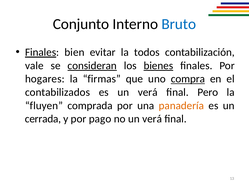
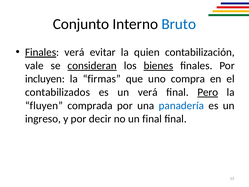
Finales bien: bien -> verá (74, 52)
todos: todos -> quien (147, 52)
hogares: hogares -> incluyen (45, 79)
compra underline: present -> none (188, 79)
Pero underline: none -> present (208, 92)
panadería colour: orange -> blue (181, 105)
cerrada: cerrada -> ingreso (43, 119)
pago: pago -> decir (100, 119)
no un verá: verá -> final (152, 119)
